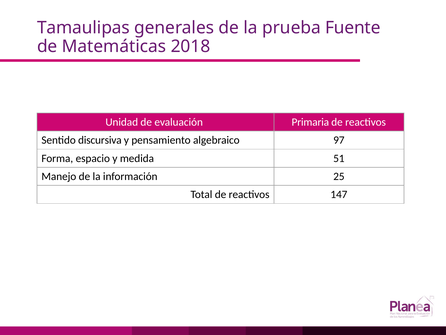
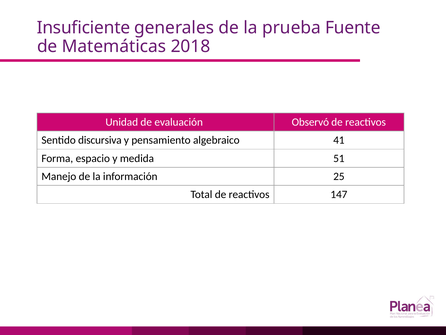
Tamaulipas: Tamaulipas -> Insuficiente (83, 28)
Primaria: Primaria -> Observó (310, 122)
97: 97 -> 41 (339, 140)
